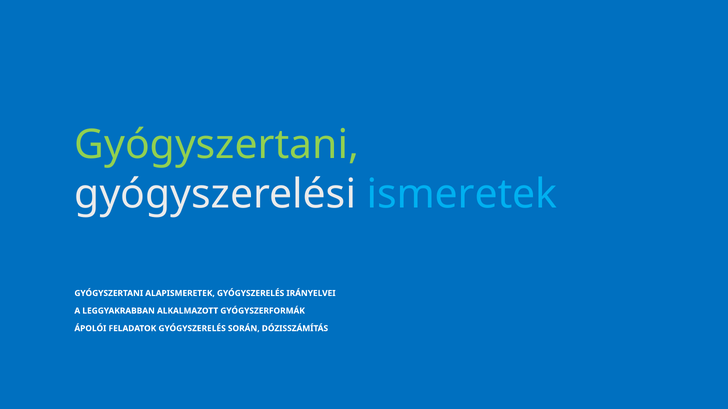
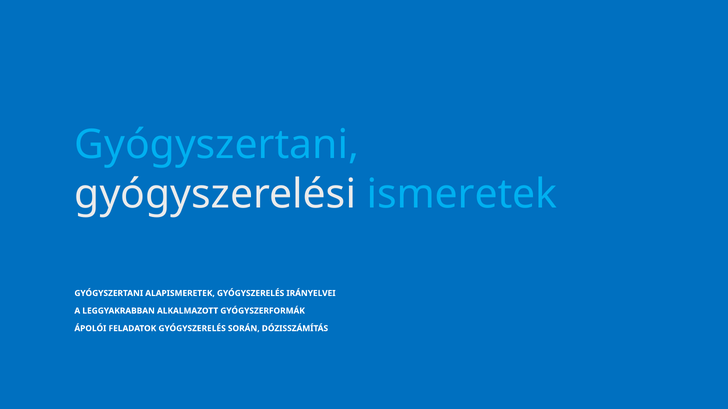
Gyógyszertani colour: light green -> light blue (217, 145)
